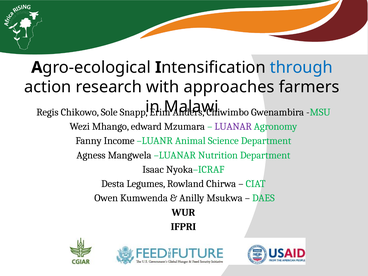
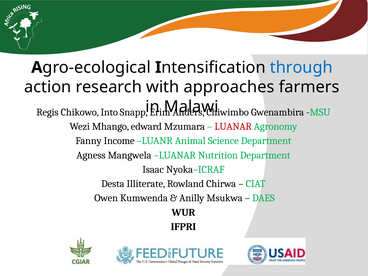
Sole: Sole -> Into (109, 112)
LUANAR colour: purple -> red (233, 127)
Legumes: Legumes -> Illiterate (146, 184)
